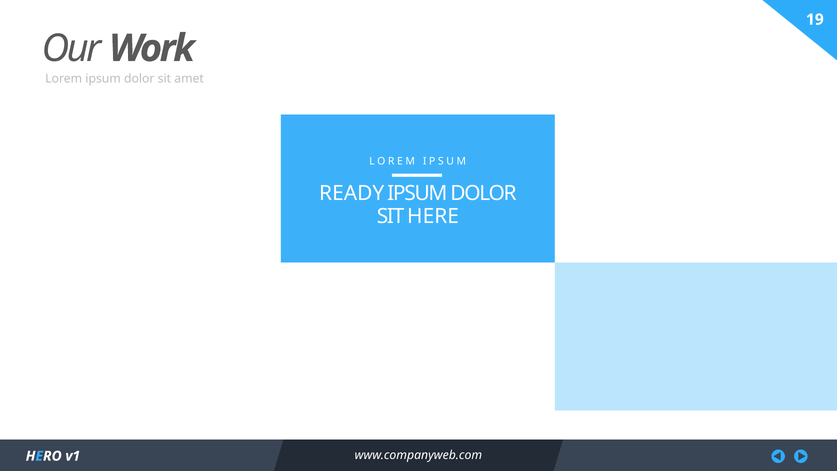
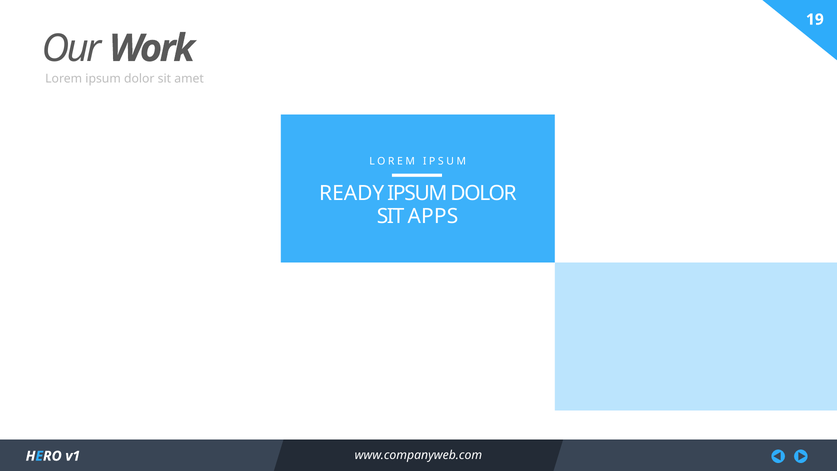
HERE: HERE -> APPS (433, 216)
